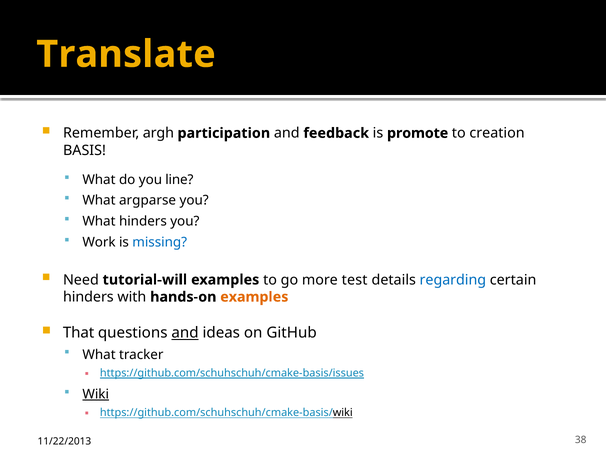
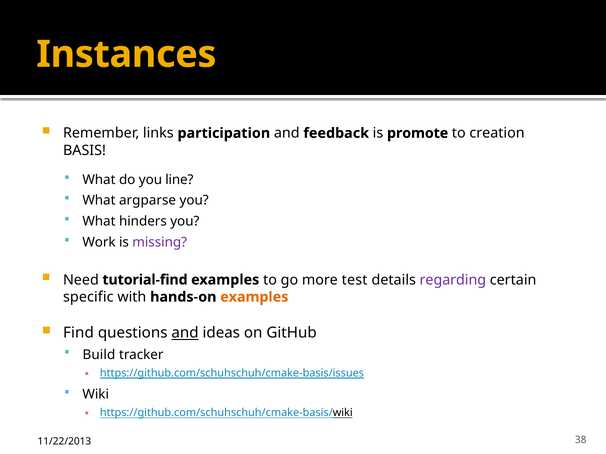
Translate: Translate -> Instances (126, 54)
argh: argh -> links (158, 133)
missing colour: blue -> purple (160, 242)
tutorial-will: tutorial-will -> tutorial-find (145, 280)
regarding colour: blue -> purple (453, 280)
hinders: hinders -> specific (88, 297)
That: That -> Find (78, 333)
What: What -> Build (99, 355)
Wiki underline: present -> none (96, 395)
